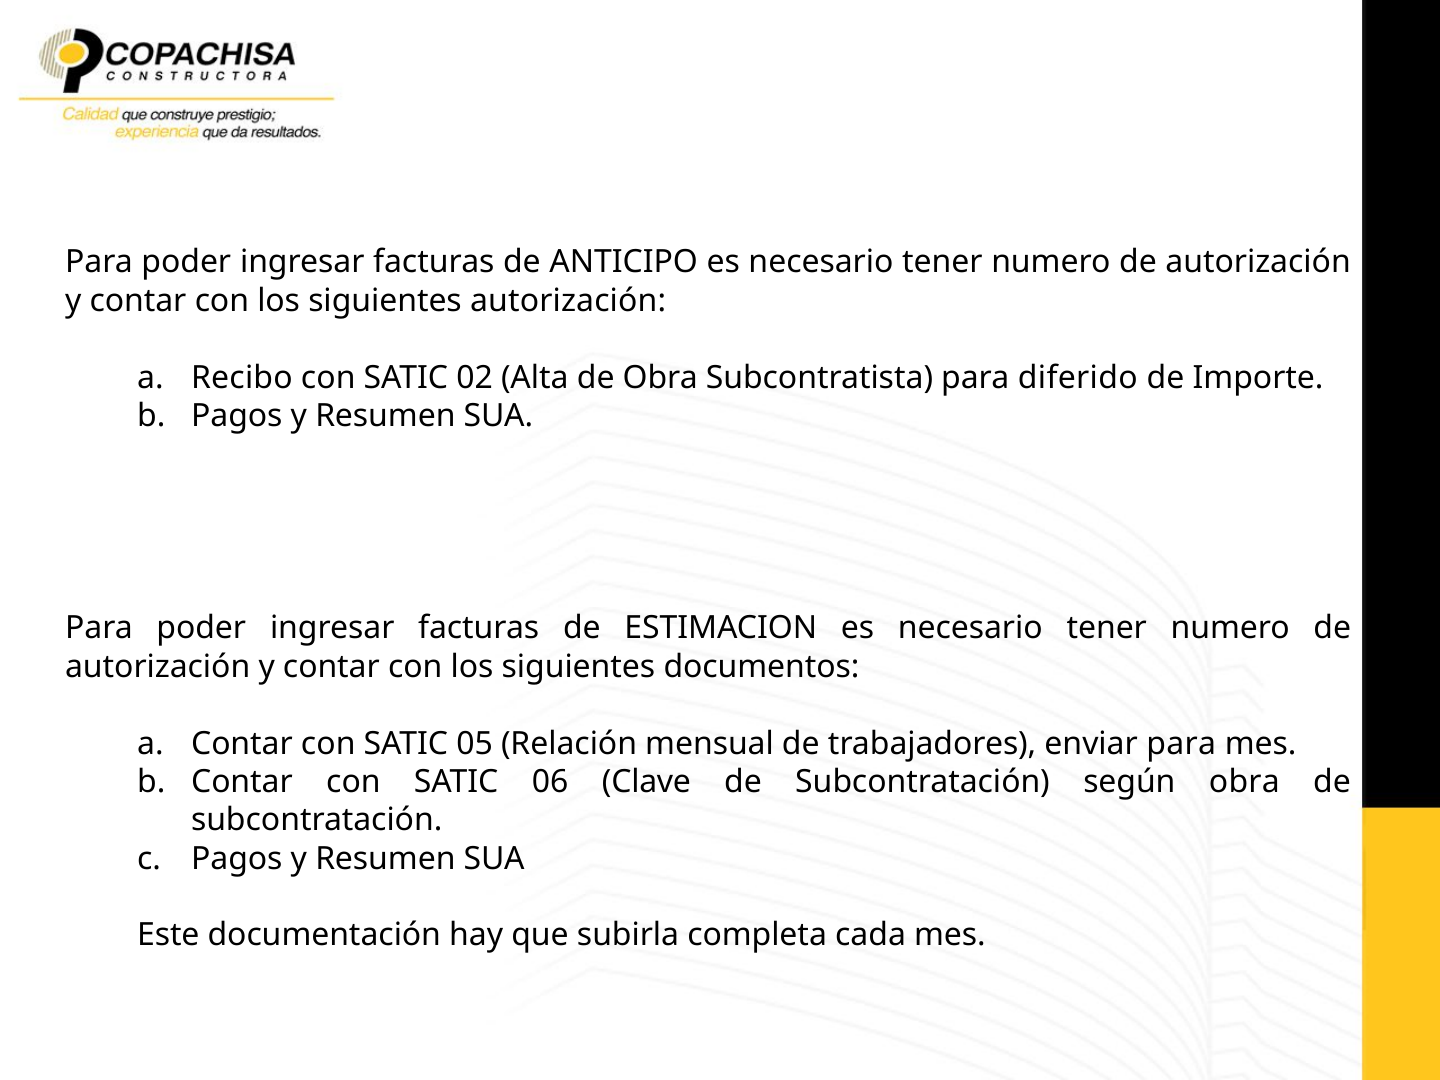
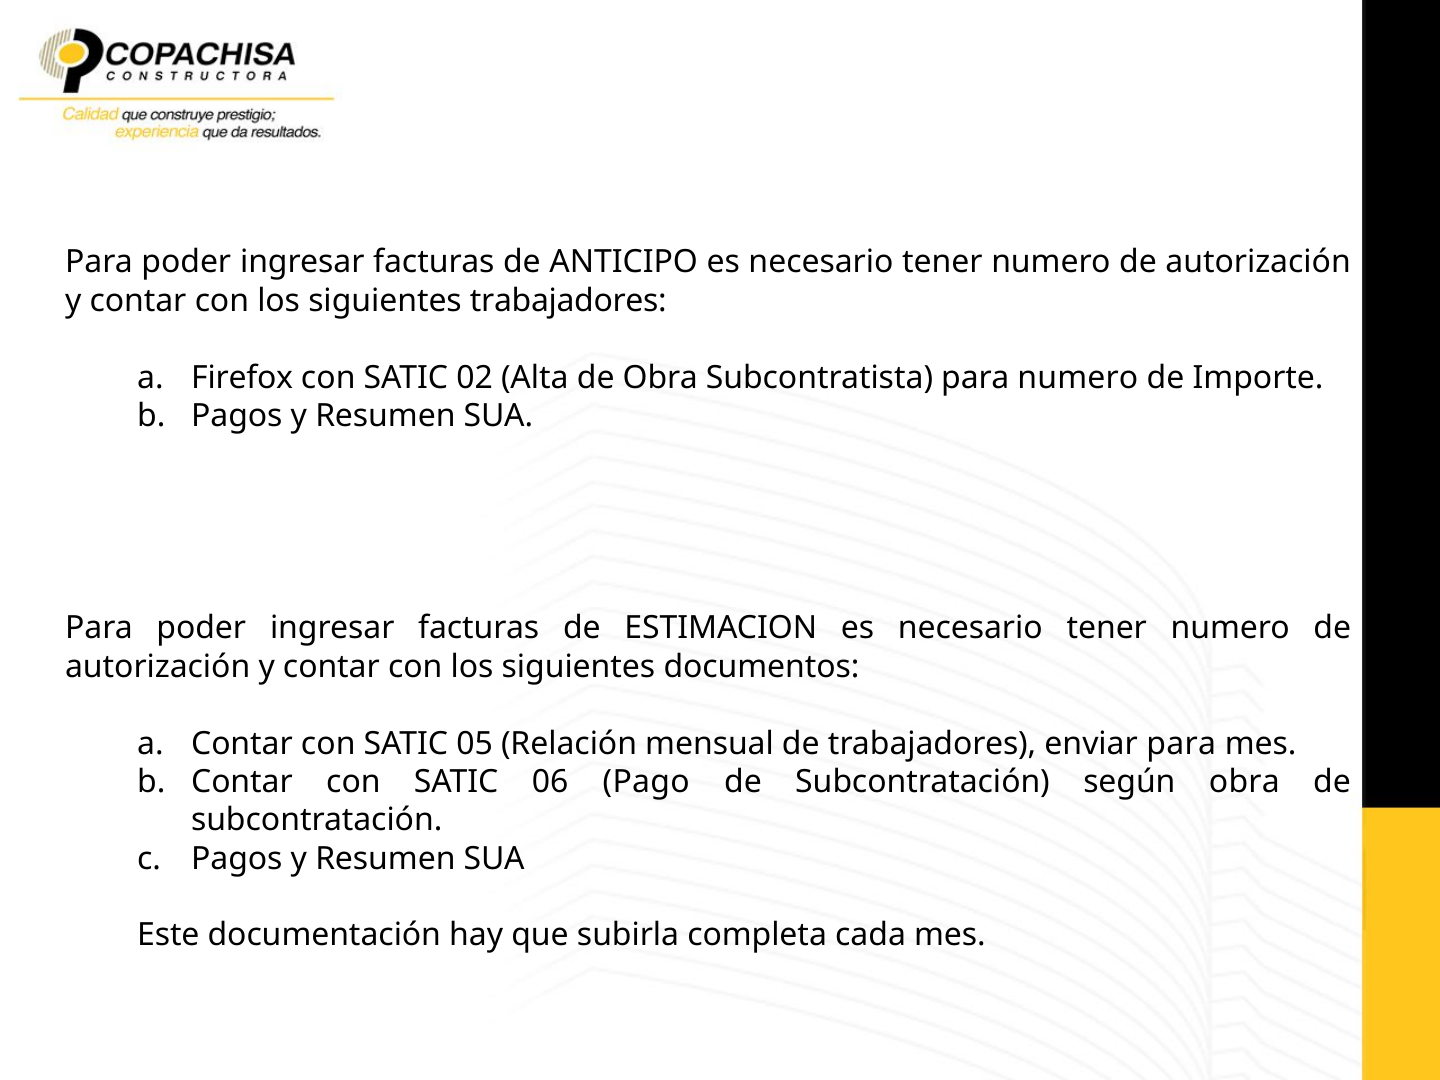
siguientes autorización: autorización -> trabajadores (568, 301)
Recibo: Recibo -> Firefox (242, 377)
para diferido: diferido -> numero (1078, 377)
Clave: Clave -> Pago (646, 782)
